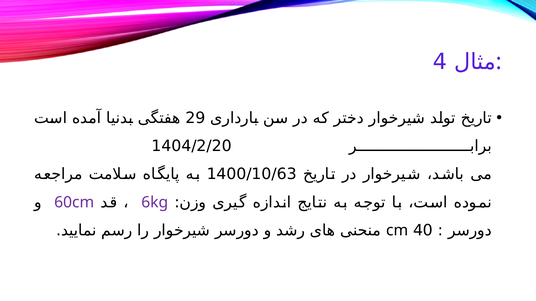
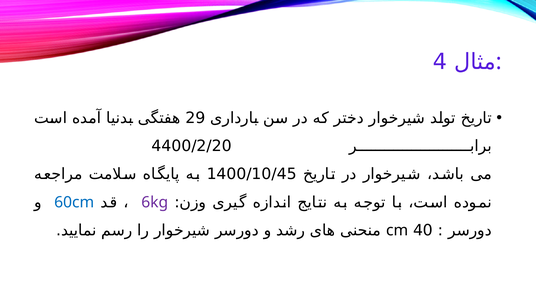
1404/2/20: 1404/2/20 -> 4400/2/20 (192, 146)
1400/10/63: 1400/10/63 -> 1400/10/45 (252, 174)
60cm colour: purple -> blue (74, 203)
